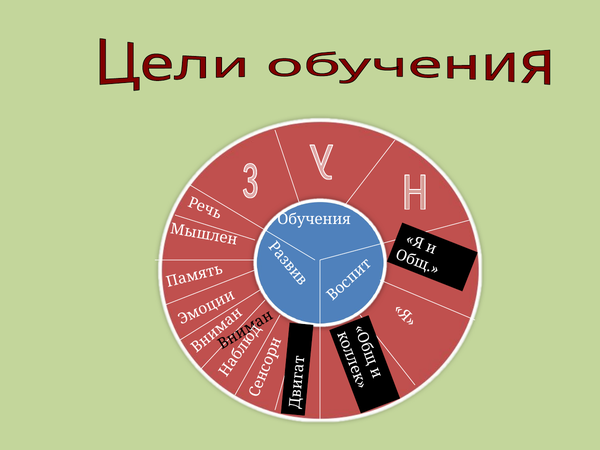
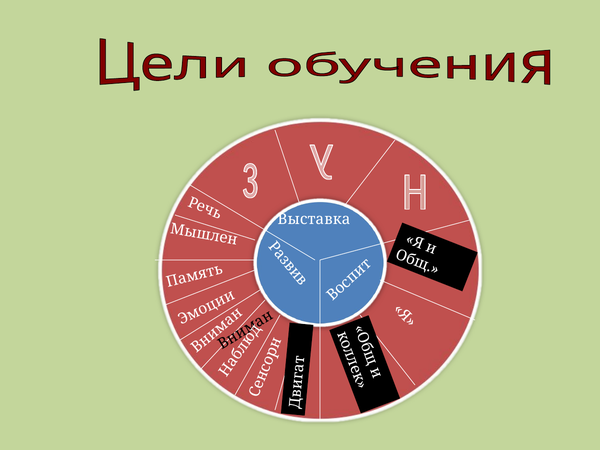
Обучения: Обучения -> Выставка (314, 219)
